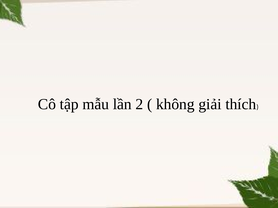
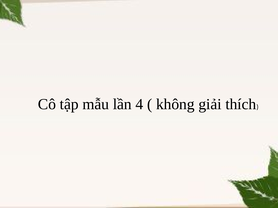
2: 2 -> 4 (139, 104)
